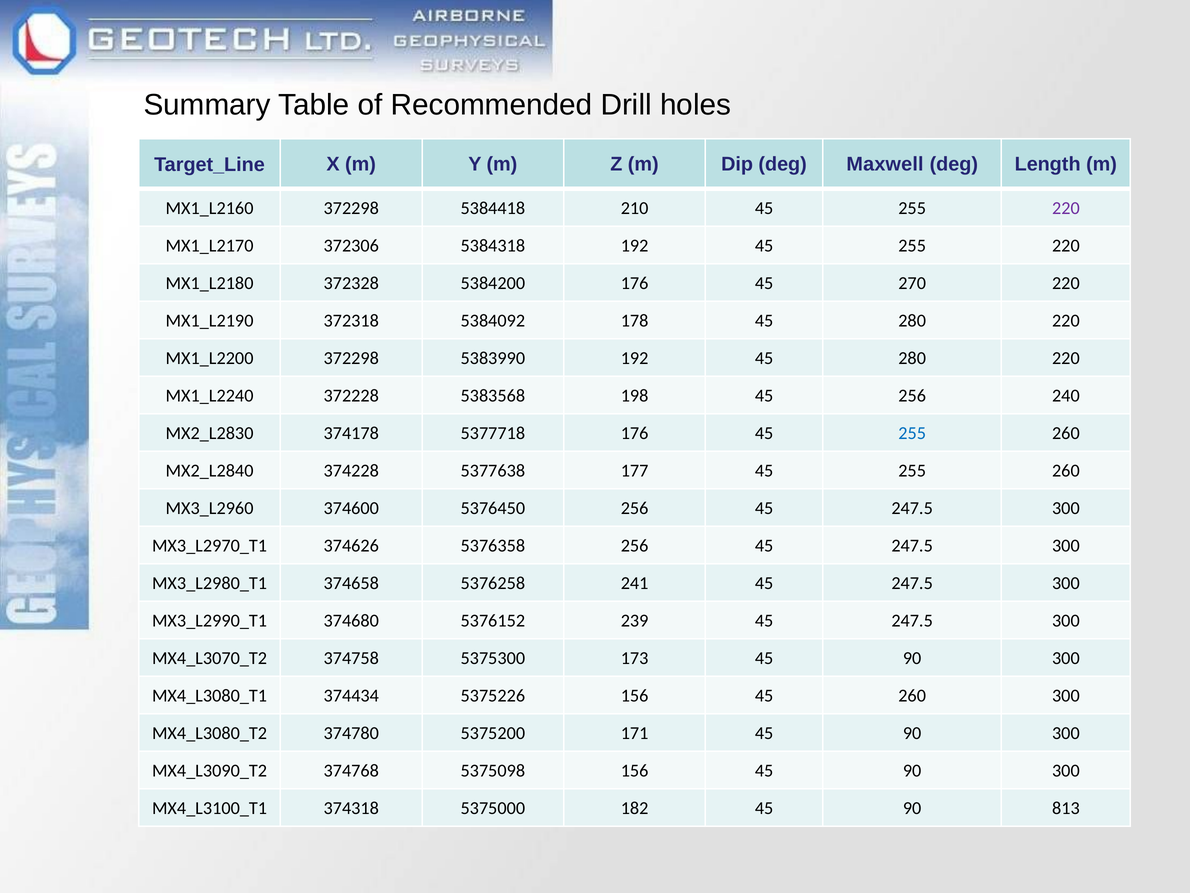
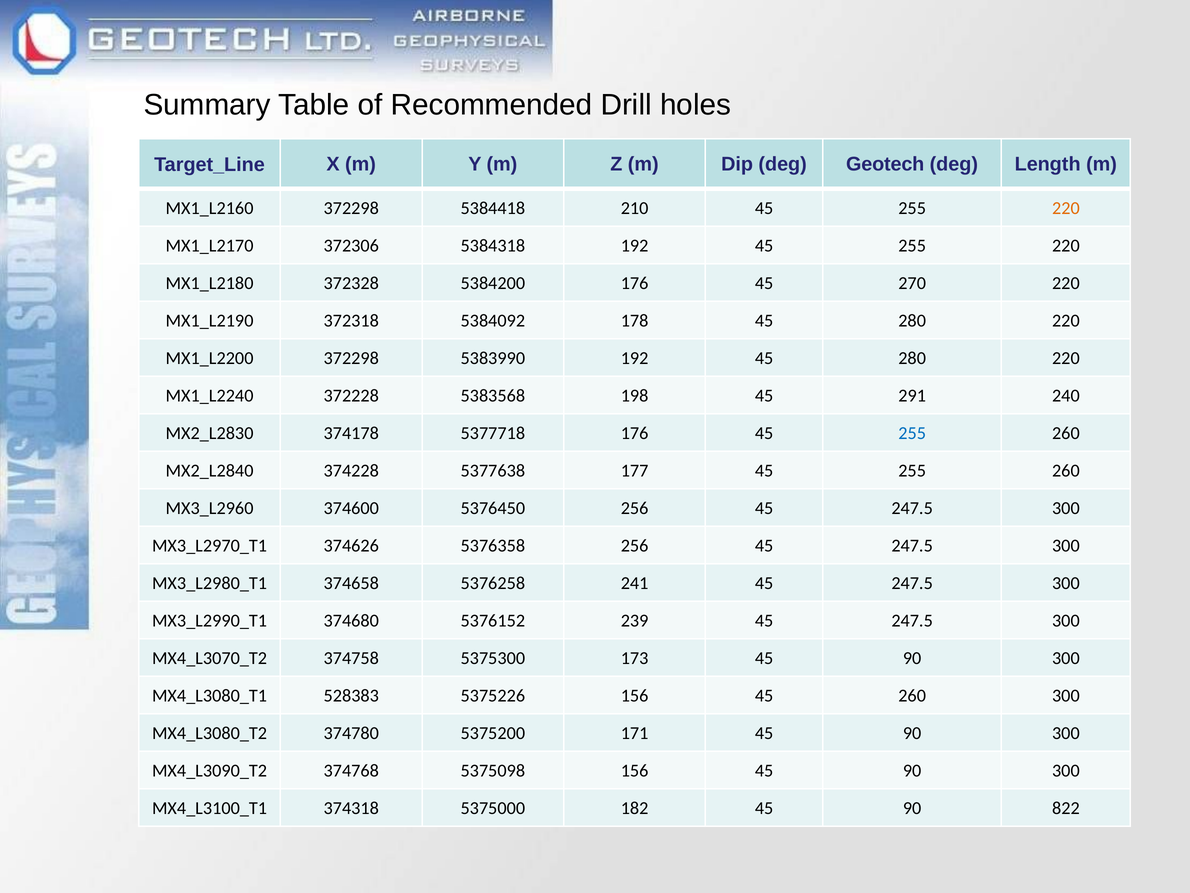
Maxwell: Maxwell -> Geotech (885, 164)
220 colour: purple -> orange (1066, 208)
45 256: 256 -> 291 (912, 395)
374434: 374434 -> 528383 (351, 695)
813: 813 -> 822 (1066, 808)
